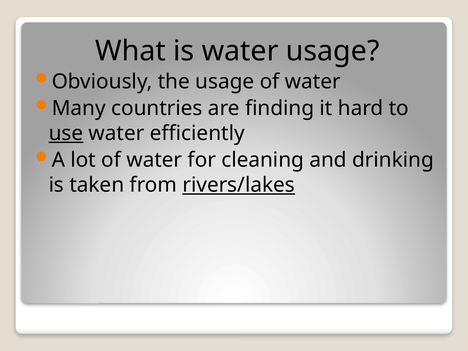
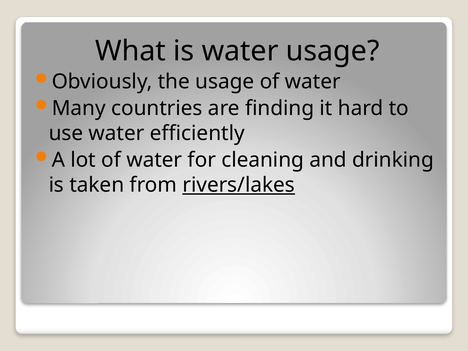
use underline: present -> none (66, 133)
